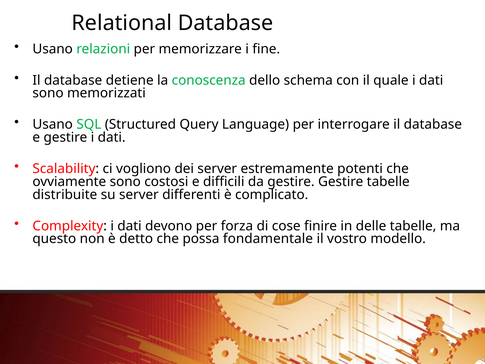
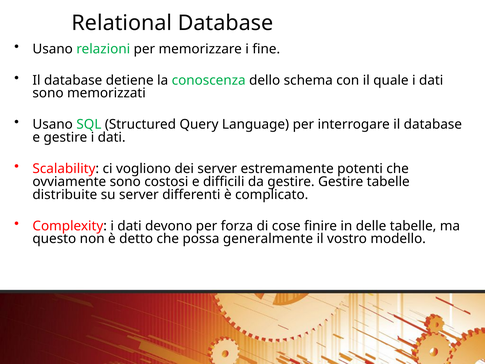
fondamentale: fondamentale -> generalmente (268, 239)
